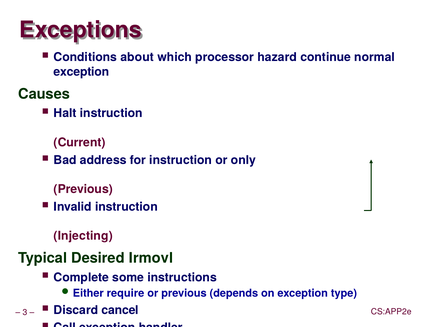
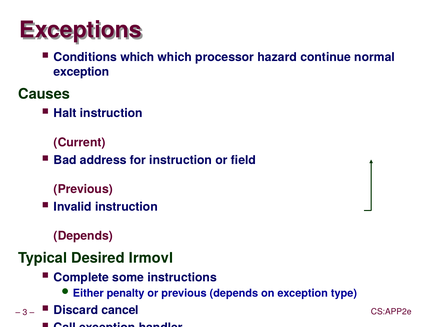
Conditions about: about -> which (137, 57)
only: only -> field (243, 160)
Injecting: Injecting -> Depends (83, 236)
require: require -> penalty (126, 293)
